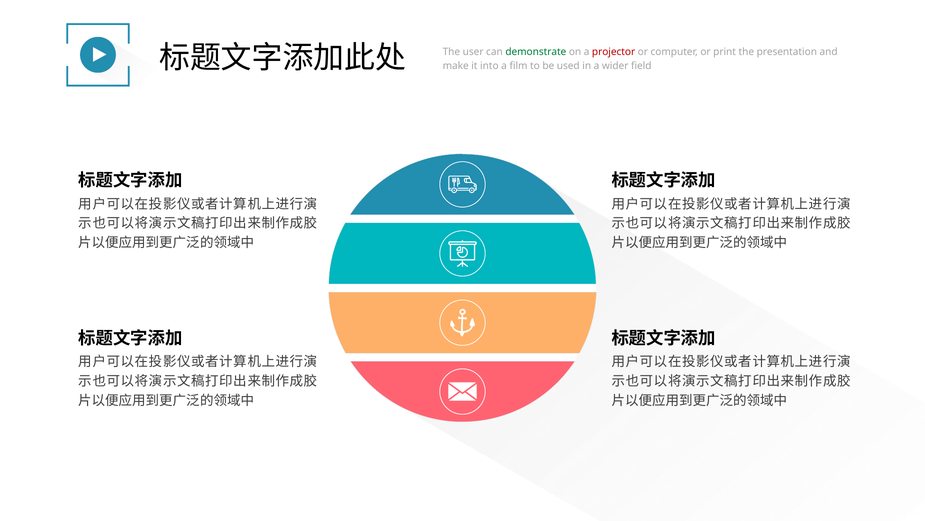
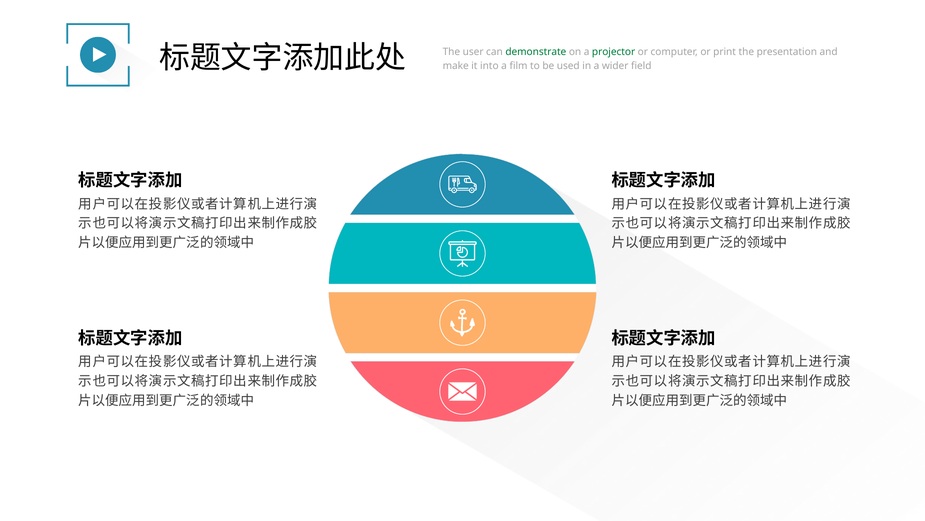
projector colour: red -> green (614, 52)
